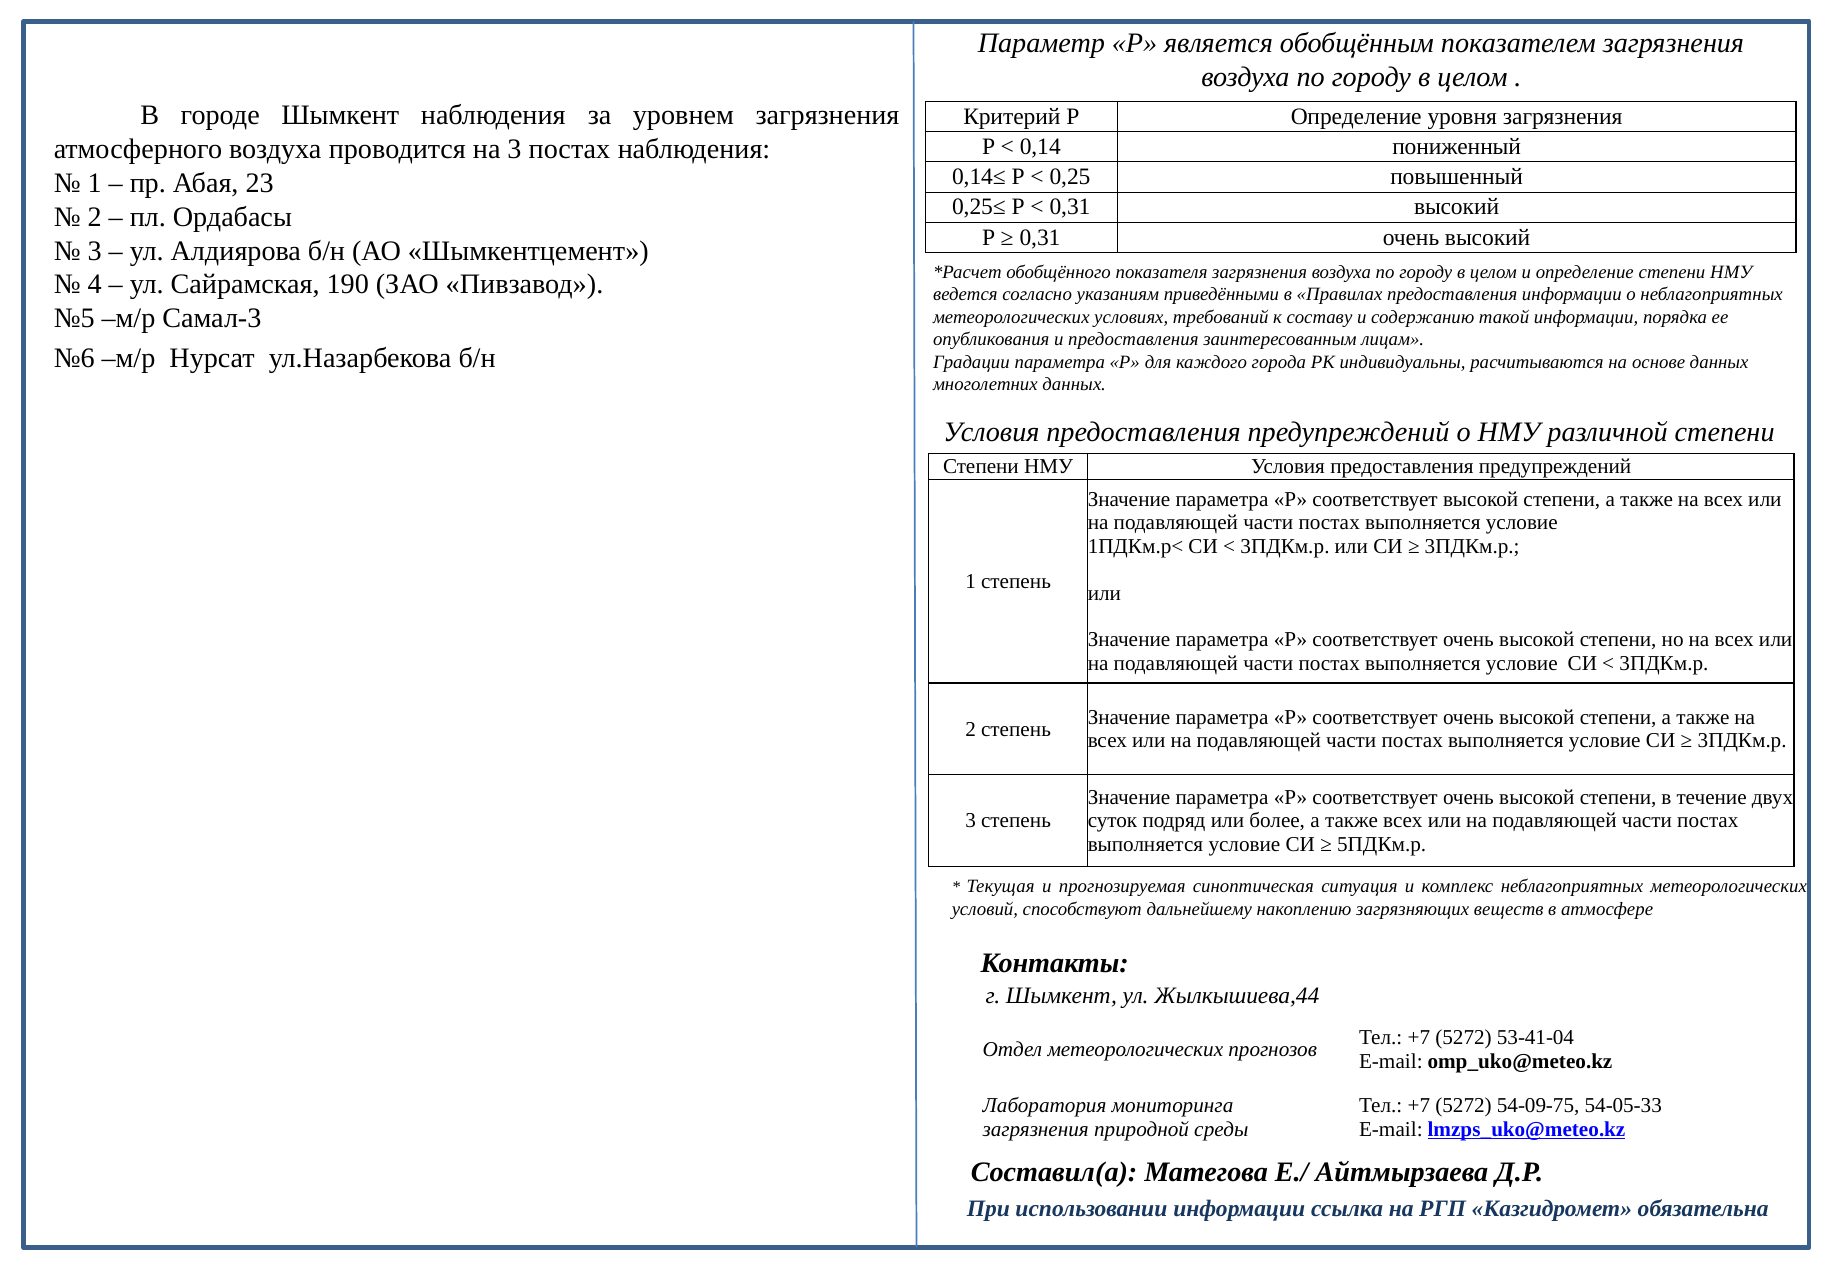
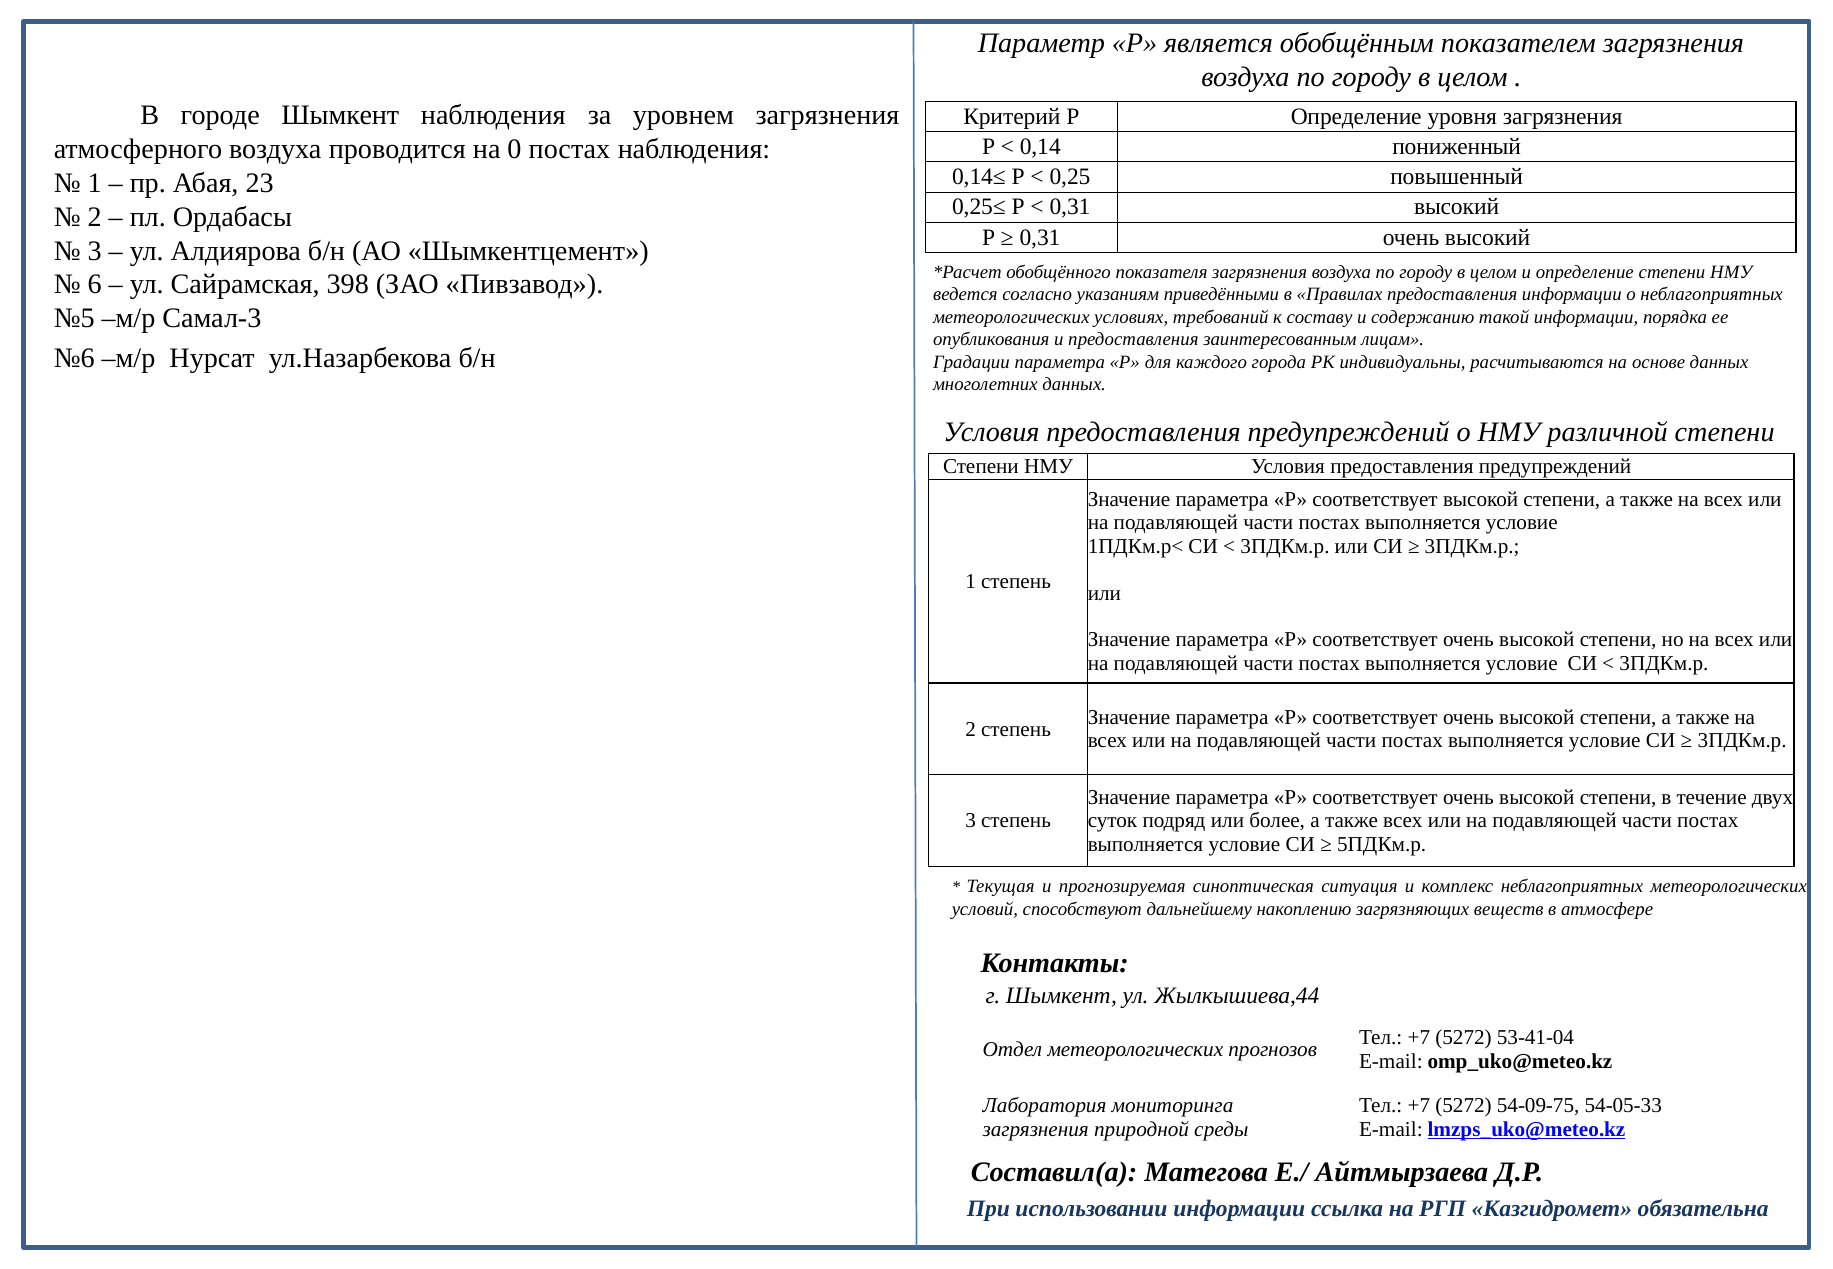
на 3: 3 -> 0 (515, 149)
4: 4 -> 6 (95, 285)
190: 190 -> 398 (348, 285)
